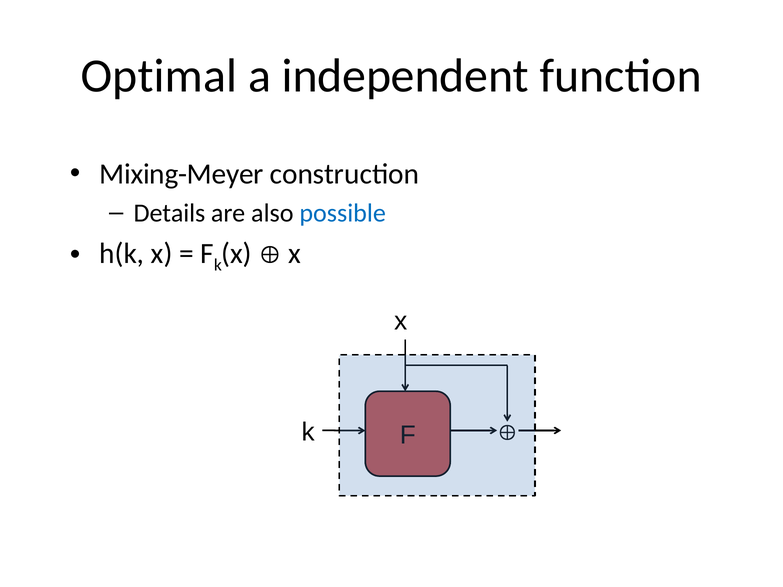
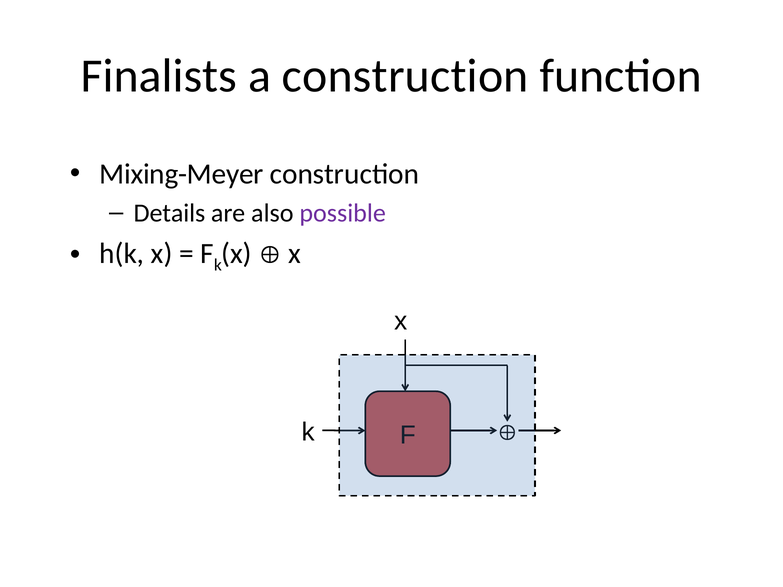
Optimal: Optimal -> Finalists (159, 76)
a independent: independent -> construction (405, 76)
possible colour: blue -> purple (343, 213)
